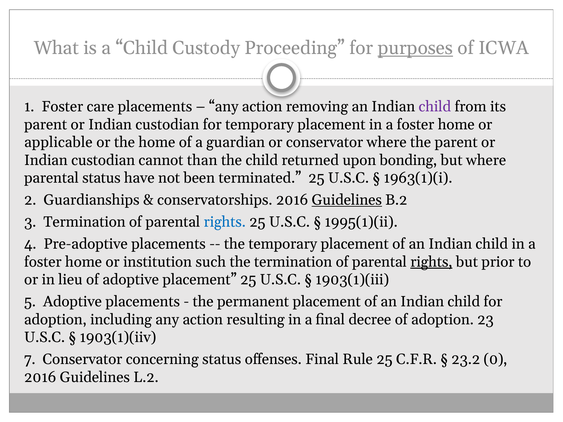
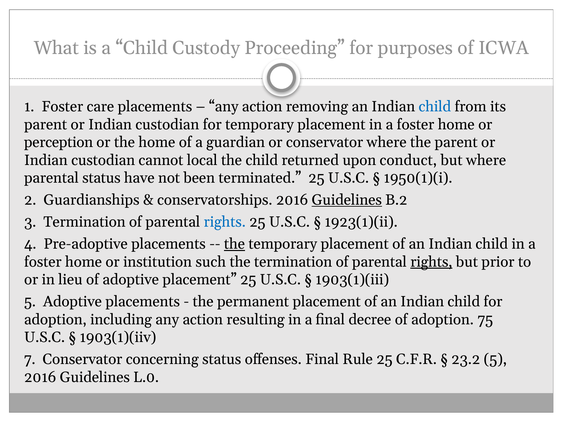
purposes underline: present -> none (415, 48)
child colour: purple -> blue (435, 107)
applicable: applicable -> perception (59, 142)
than: than -> local (202, 160)
bonding: bonding -> conduct (408, 160)
1963(1)(i: 1963(1)(i -> 1950(1)(i (418, 178)
1995(1)(ii: 1995(1)(ii -> 1923(1)(ii (361, 222)
the underline: none -> present (234, 244)
23: 23 -> 75 (485, 320)
23.2 0: 0 -> 5 (495, 360)
L.2: L.2 -> L.0 (146, 377)
